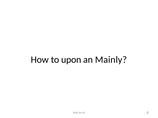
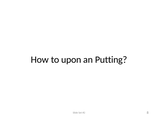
Mainly: Mainly -> Putting (111, 60)
